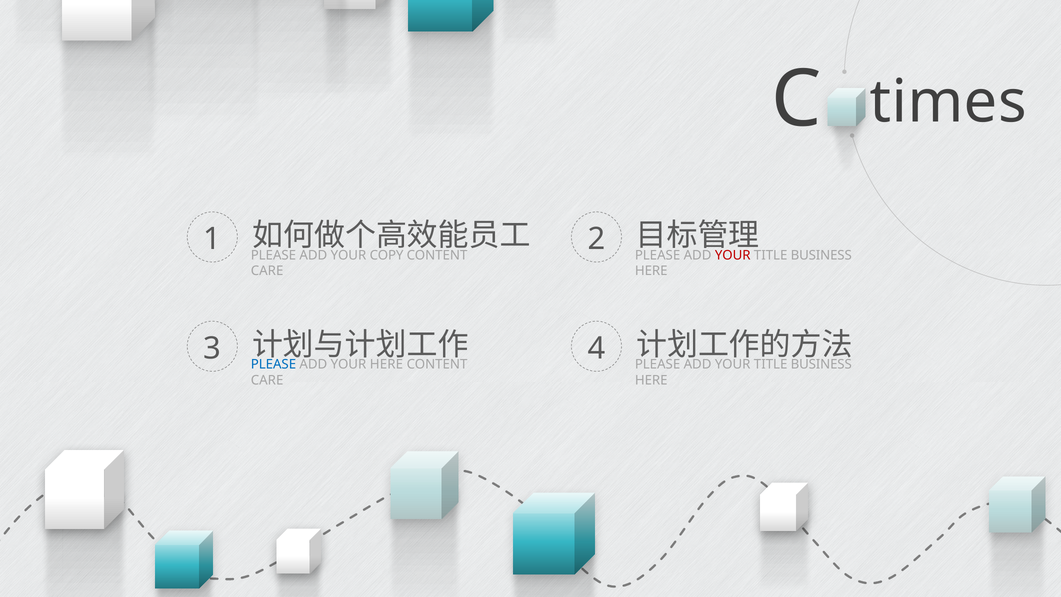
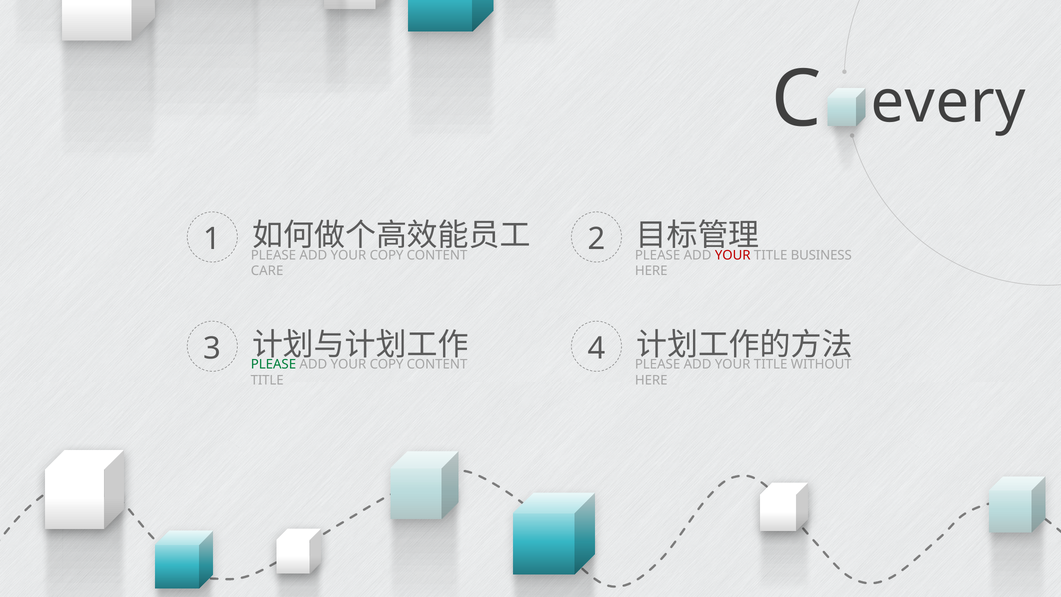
times: times -> every (948, 102)
PLEASE colour: blue -> green (273, 364)
HERE: HERE -> COPY (387, 364)
BUSINESS: BUSINESS -> WITHOUT (821, 364)
CARE: CARE -> TITLE (267, 380)
